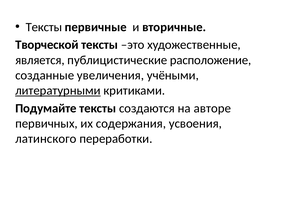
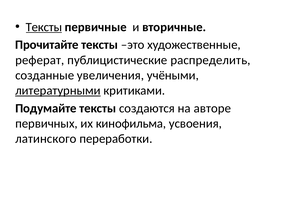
Тексты underline: none -> present (44, 27)
Творческой: Творческой -> Прочитайте (47, 45)
является: является -> реферат (40, 60)
расположение: расположение -> распределить (210, 60)
содержания: содержания -> кинофильма (131, 124)
